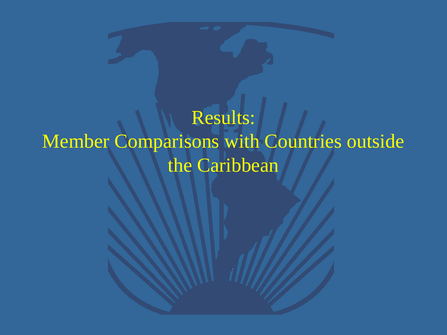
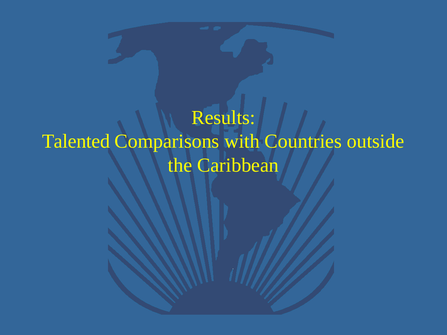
Member: Member -> Talented (76, 141)
